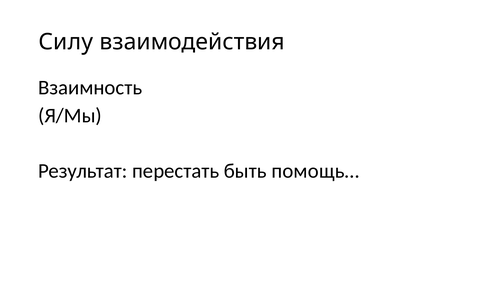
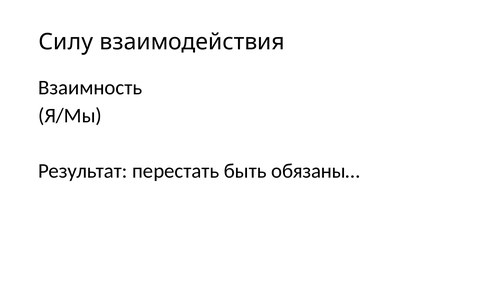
помощь…: помощь… -> обязаны… (316, 171)
